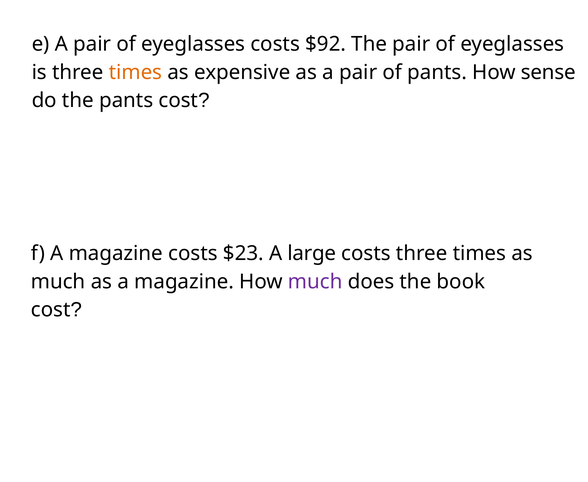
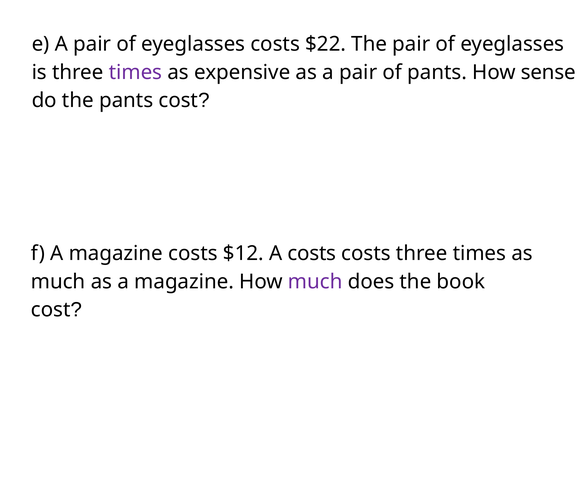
$92: $92 -> $22 (326, 44)
times colour: orange -> purple (135, 72)
$23: $23 -> $12 (243, 254)
A large: large -> costs (312, 254)
